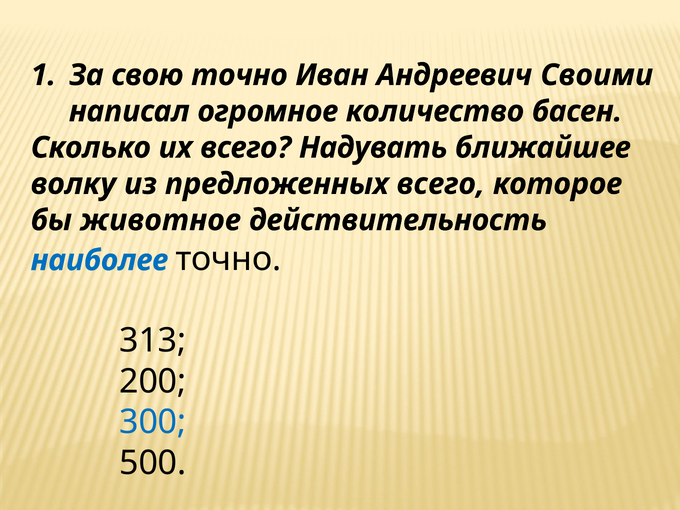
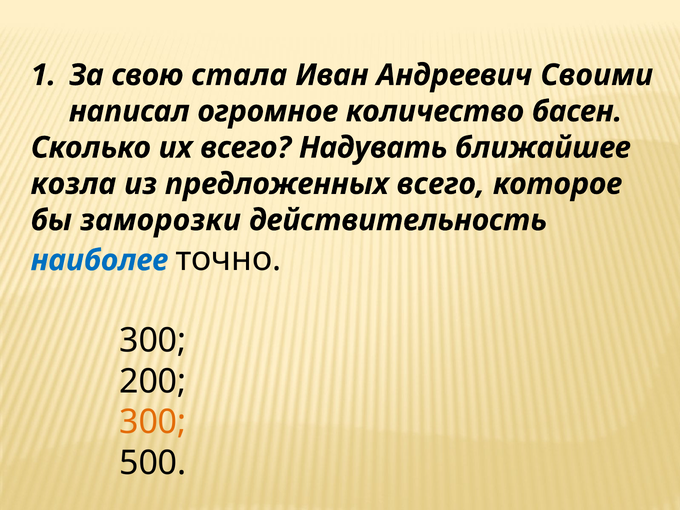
свою точно: точно -> стала (239, 75)
волку: волку -> козла (73, 184)
животное: животное -> заморозки (160, 220)
313: 313 -> 300 (153, 341)
300 colour: blue -> orange (153, 422)
